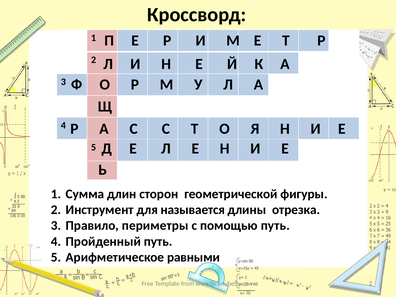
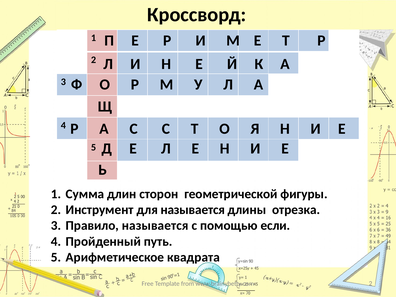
Правило периметры: периметры -> называется (155, 226)
помощью путь: путь -> если (275, 226)
равными: равными -> квадрата (193, 257)
